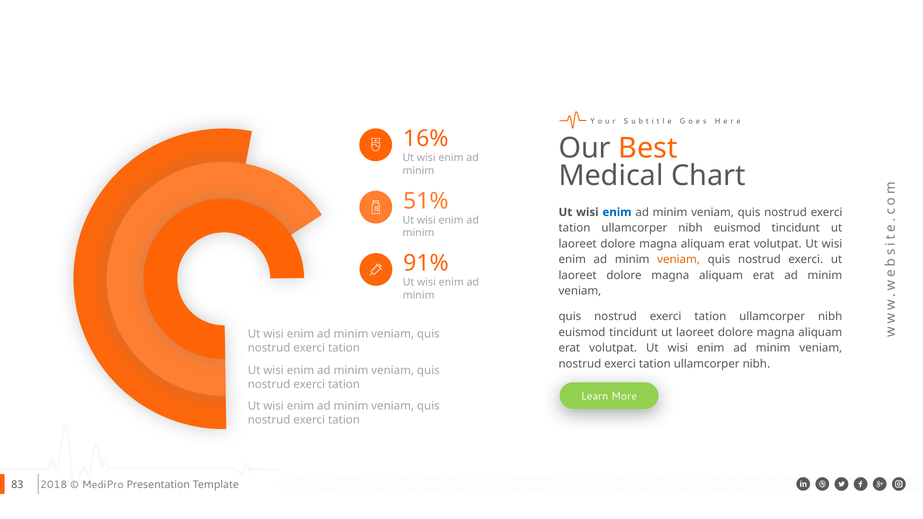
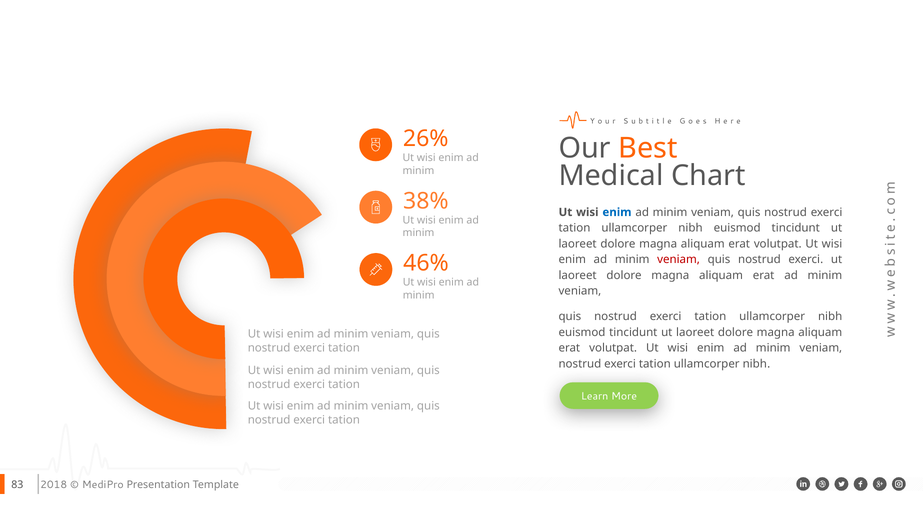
16%: 16% -> 26% (426, 139)
51%: 51% -> 38% (426, 201)
veniam colour: orange -> red (679, 260)
91%: 91% -> 46% (426, 263)
